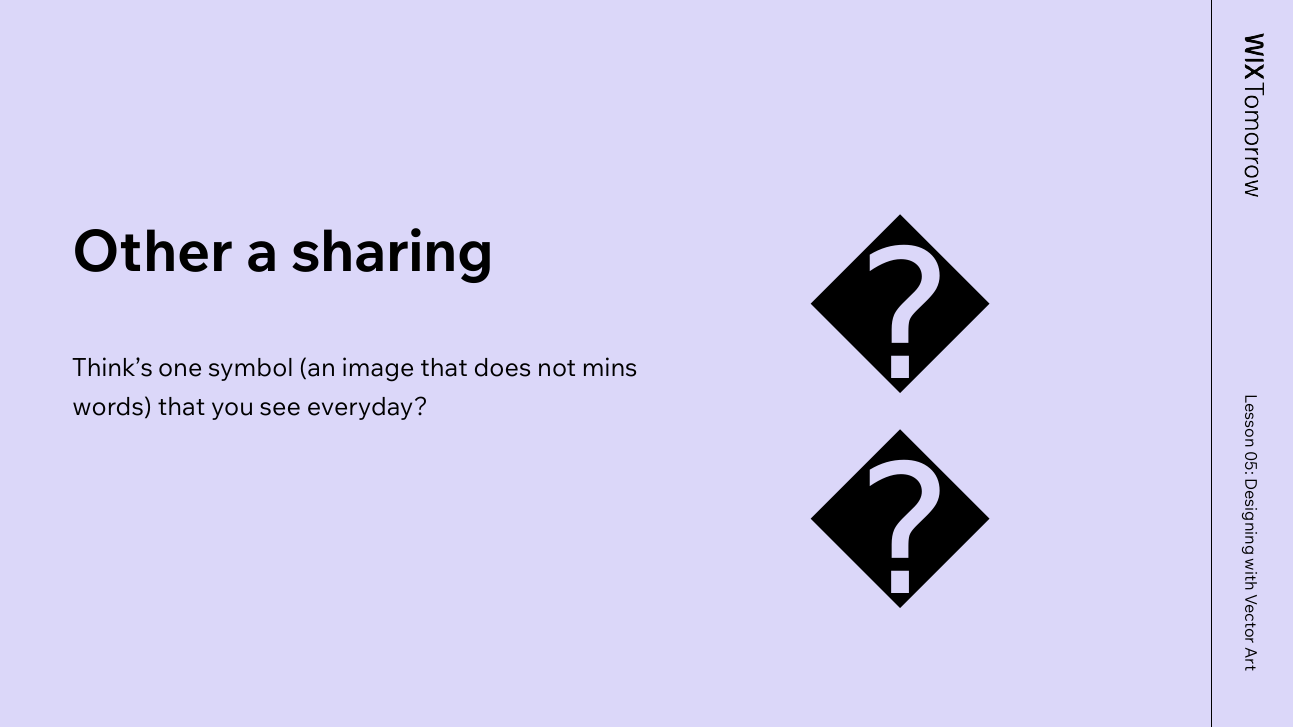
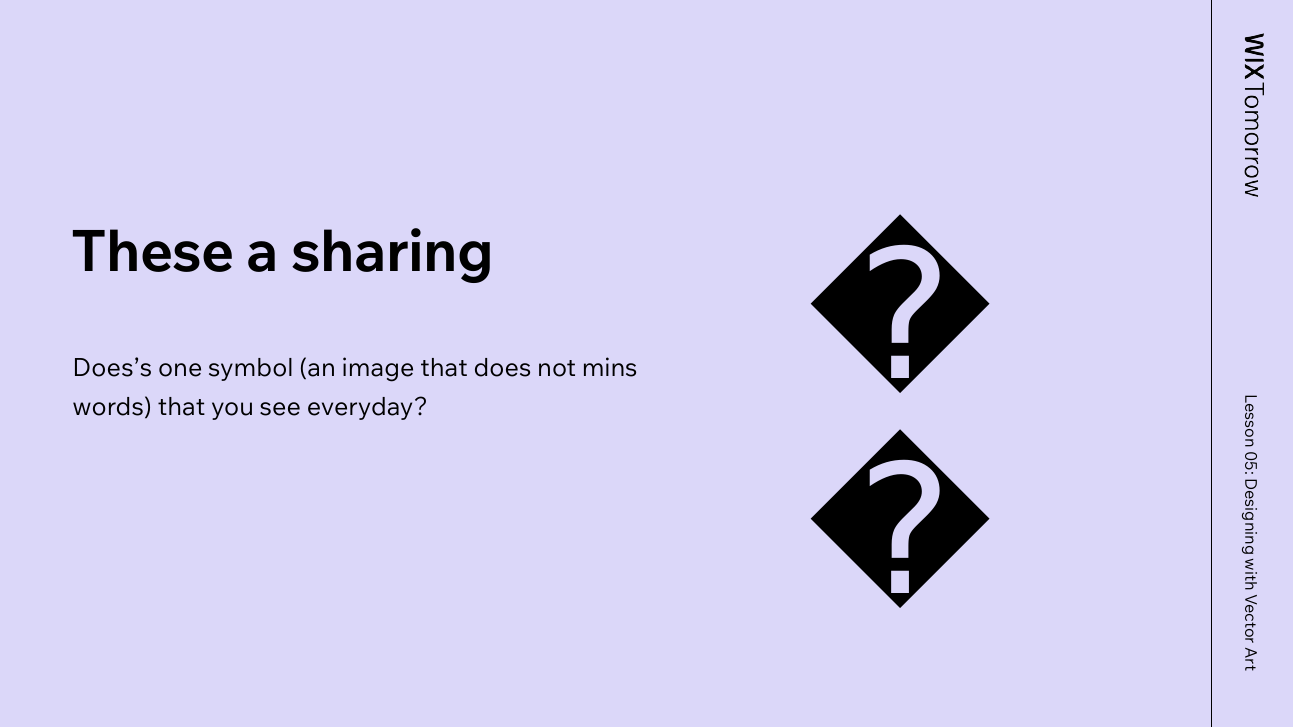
Other: Other -> These (153, 253)
Think’s: Think’s -> Does’s (112, 369)
